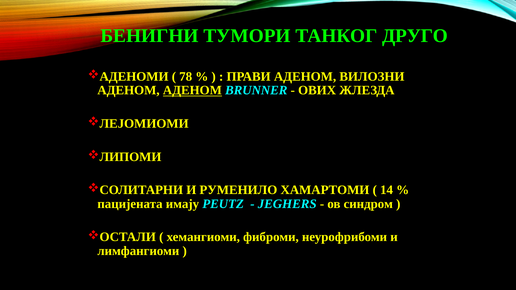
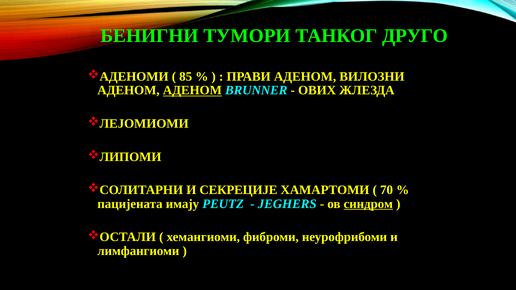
78: 78 -> 85 (186, 77)
РУМЕНИЛО: РУМЕНИЛО -> СЕКРЕЦИЈЕ (238, 190)
14: 14 -> 70 (387, 190)
синдром underline: none -> present (368, 204)
